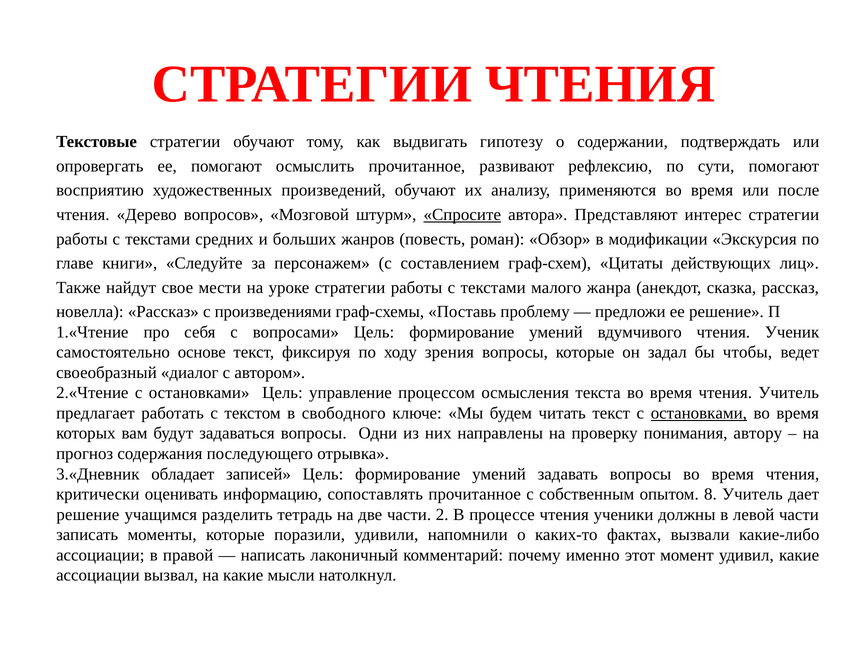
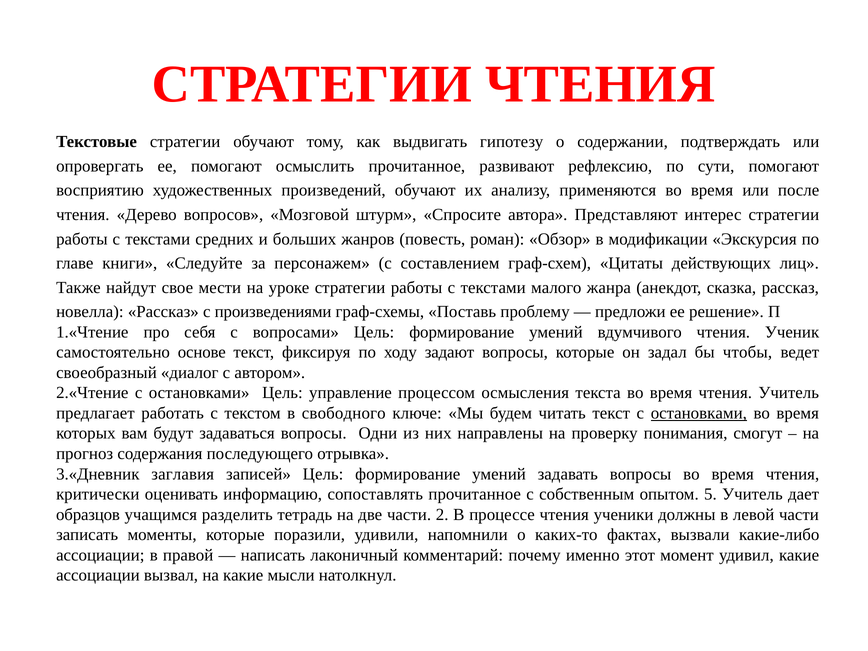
Спросите underline: present -> none (462, 215)
зрения: зрения -> задают (450, 352)
автору: автору -> смогут (758, 433)
обладает: обладает -> заглавия (183, 474)
8: 8 -> 5 (710, 494)
решение: решение -> образцов (88, 514)
